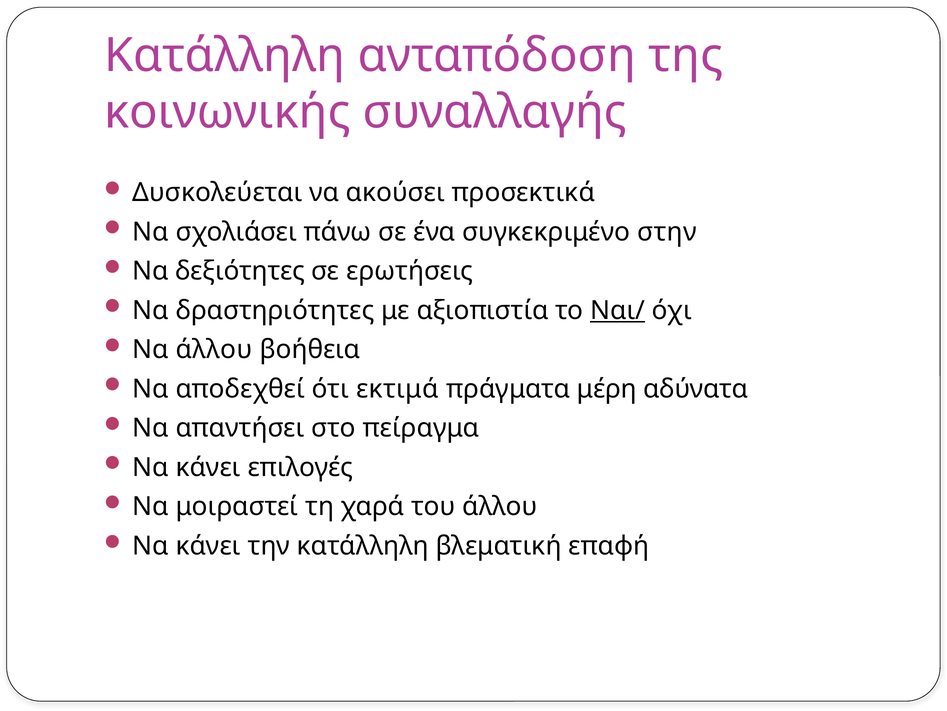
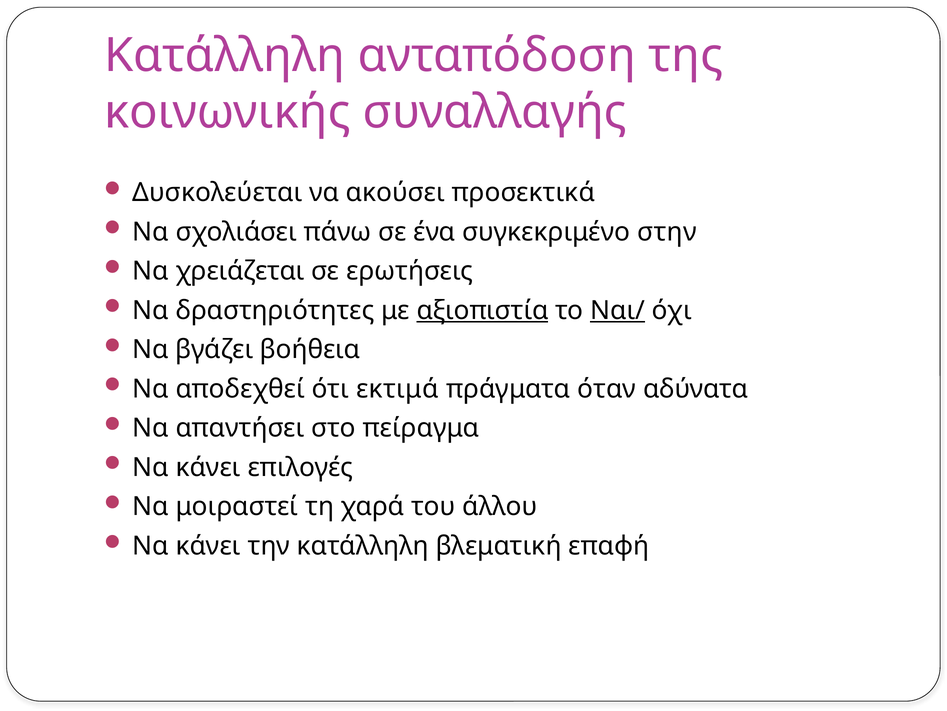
δεξιότητες: δεξιότητες -> χρειάζεται (240, 271)
αξιοπιστία underline: none -> present (482, 310)
Να άλλου: άλλου -> βγάζει (214, 349)
μέρη: μέρη -> όταν (607, 389)
